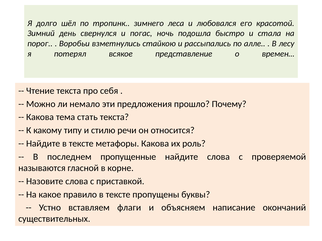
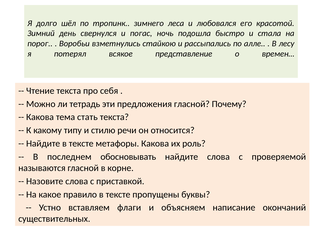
немало: немало -> тетрадь (85, 104)
предложения прошло: прошло -> гласной (192, 104)
пропущенные: пропущенные -> обосновывать (128, 157)
